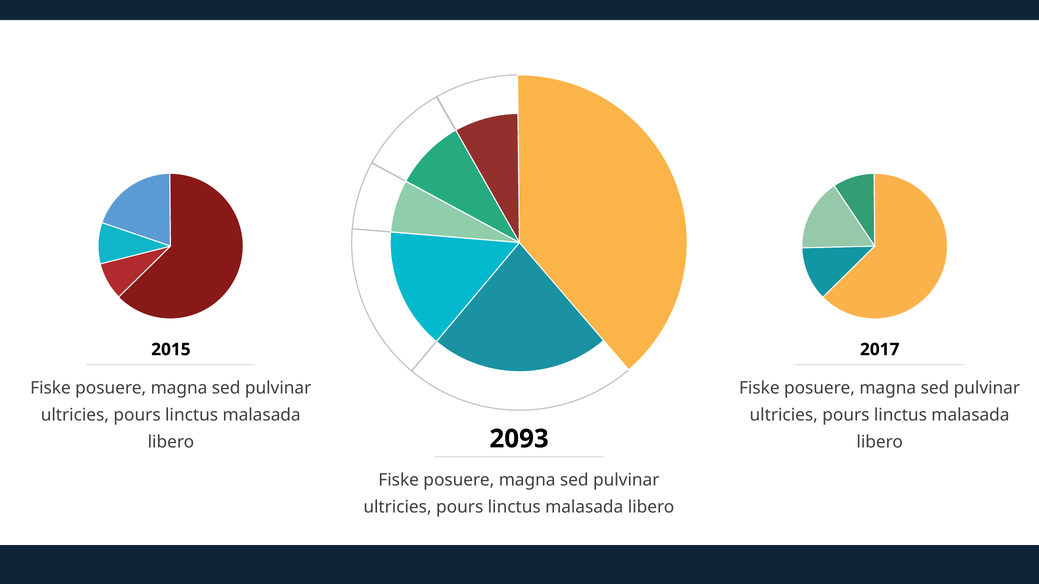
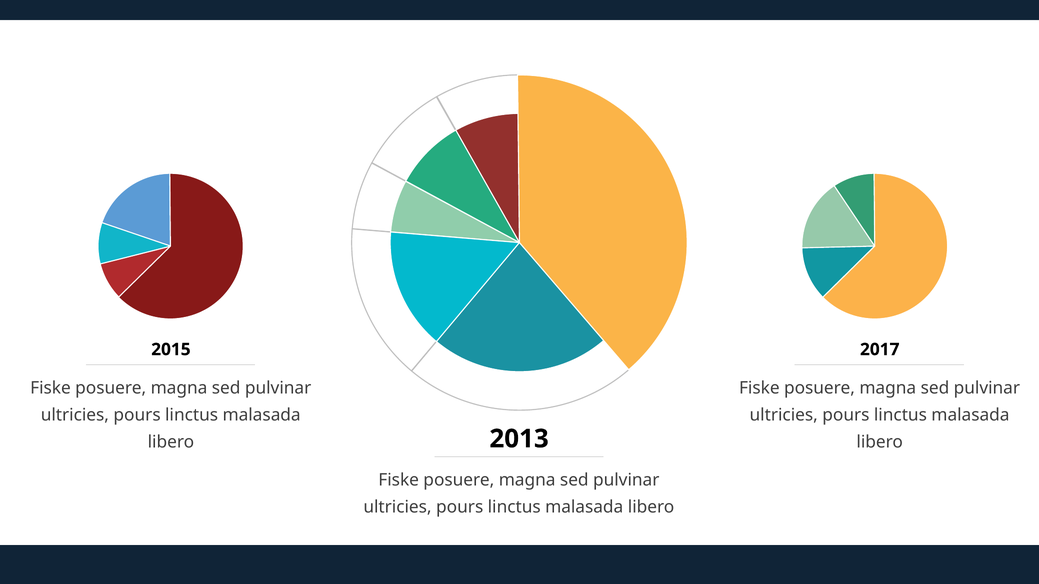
2093: 2093 -> 2013 (519, 439)
